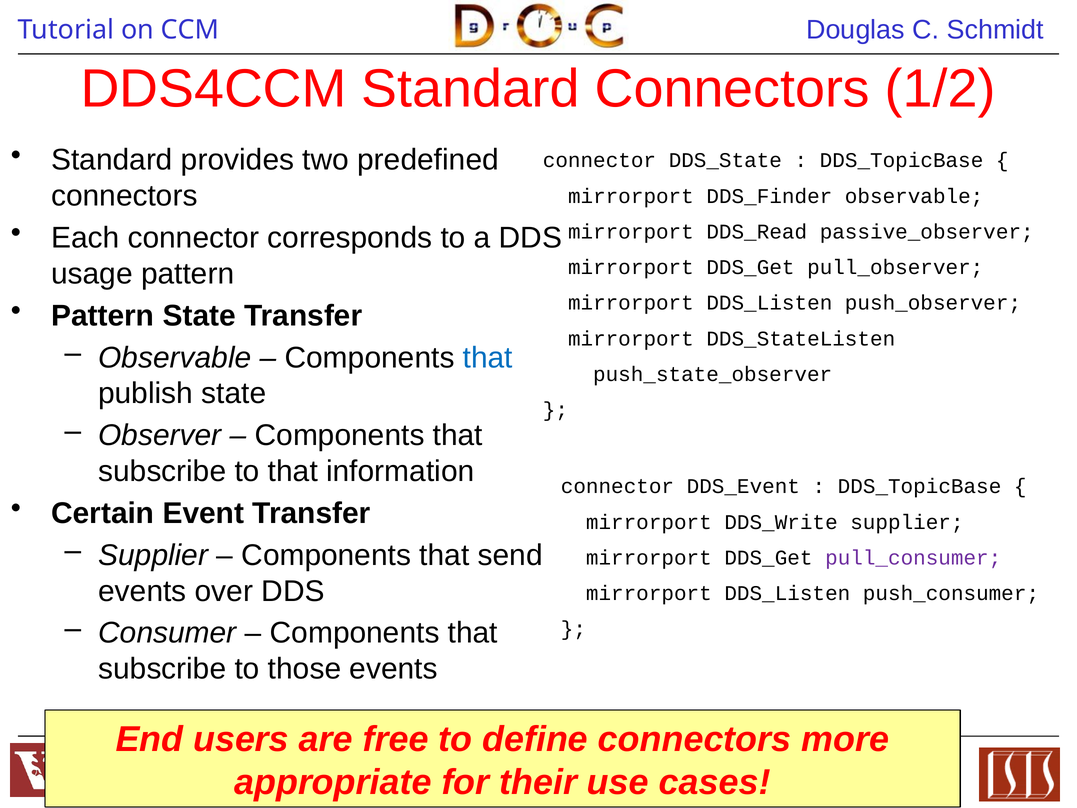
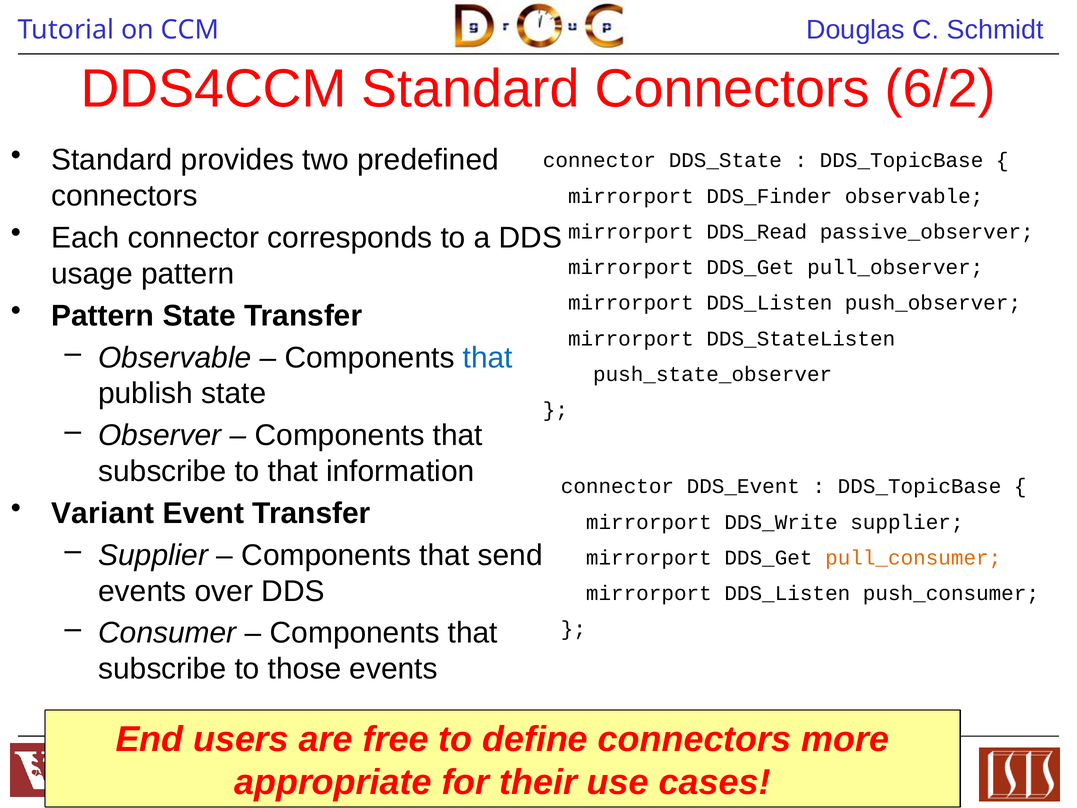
1/2: 1/2 -> 6/2 (940, 89)
Certain: Certain -> Variant (103, 513)
pull_consumer colour: purple -> orange (913, 558)
